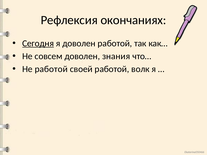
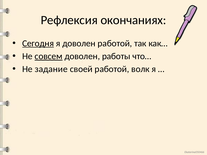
совсем underline: none -> present (49, 56)
знания: знания -> работы (116, 56)
Не работой: работой -> задание (51, 69)
